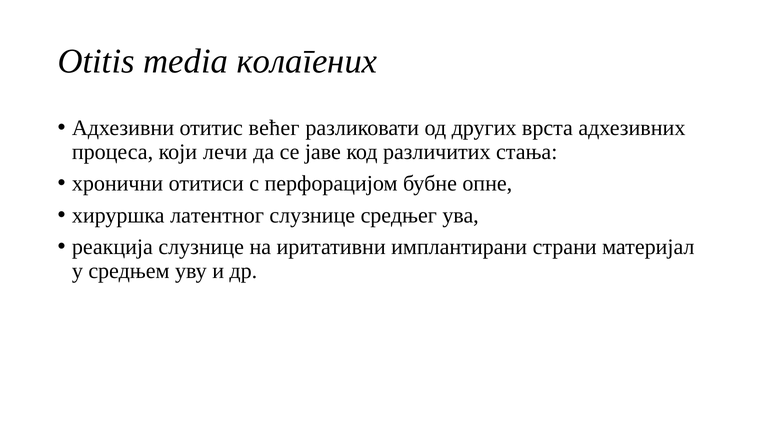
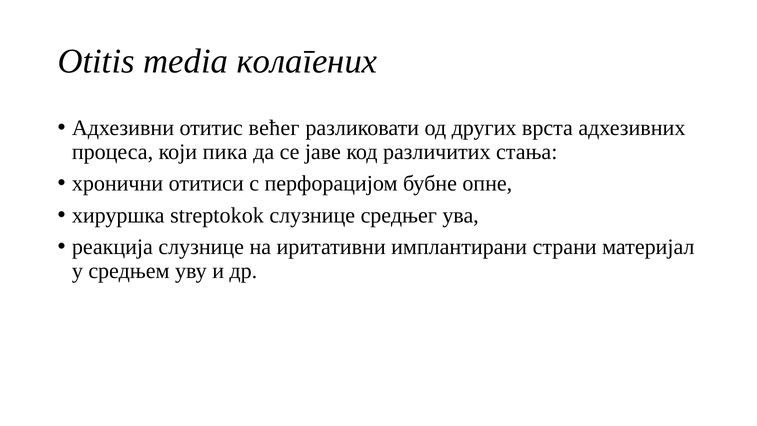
лечи: лечи -> пика (225, 152)
латентног: латентног -> streptokok (217, 215)
